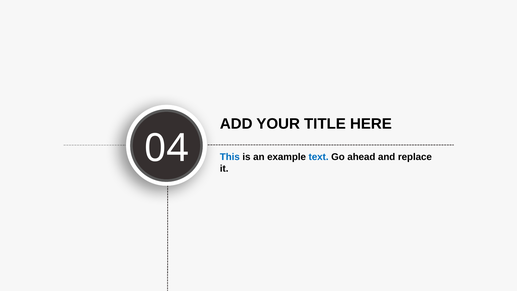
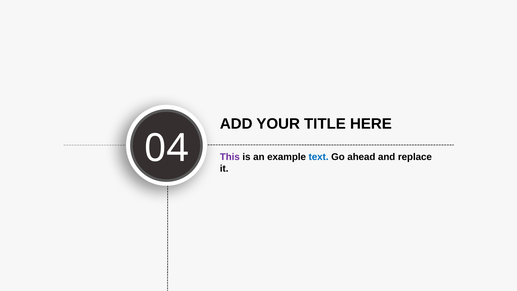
This colour: blue -> purple (230, 157)
